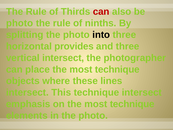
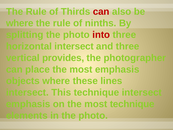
photo: photo -> where (20, 23)
into colour: black -> red (101, 35)
horizontal provides: provides -> intersect (74, 46)
vertical intersect: intersect -> provides (63, 58)
place the most technique: technique -> emphasis (117, 69)
